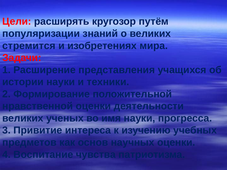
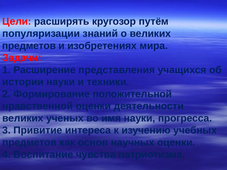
стремится: стремится -> предметов (29, 46)
